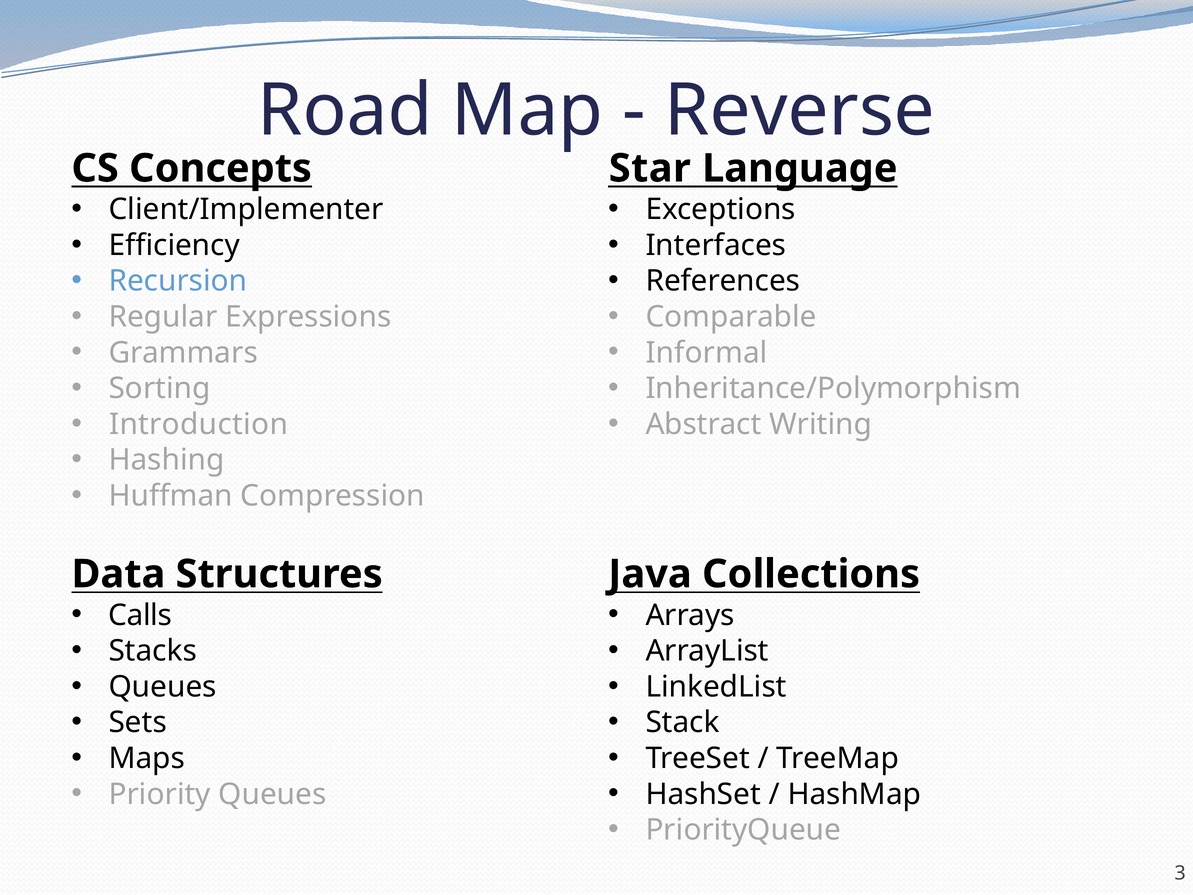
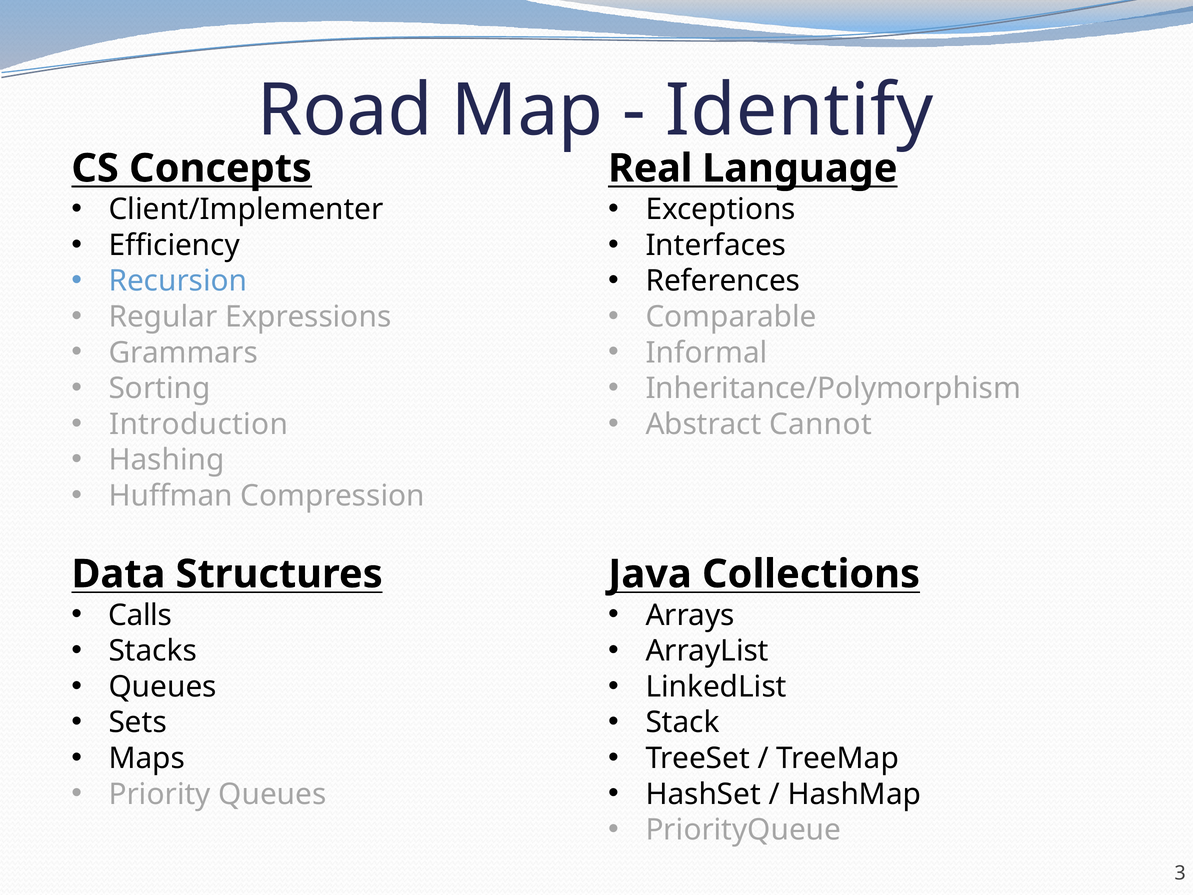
Reverse: Reverse -> Identify (799, 110)
Star: Star -> Real (650, 168)
Writing: Writing -> Cannot (820, 424)
